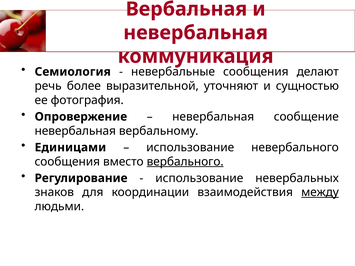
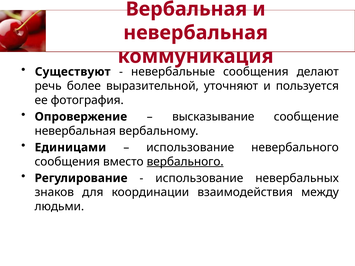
Семиология: Семиология -> Существуют (73, 72)
сущностью: сущностью -> пользуется (307, 86)
невербальная: невербальная -> высказывание (213, 117)
между underline: present -> none (320, 193)
